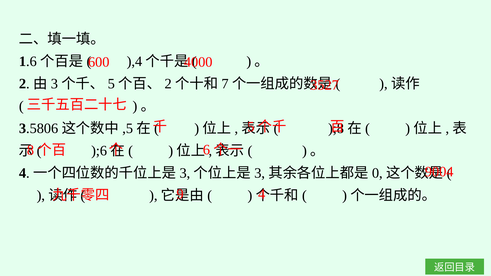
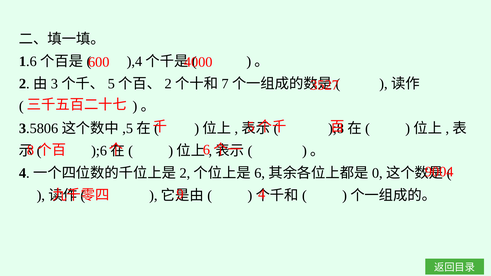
3: 3 -> 2 (185, 173)
3: 3 -> 6 (260, 173)
